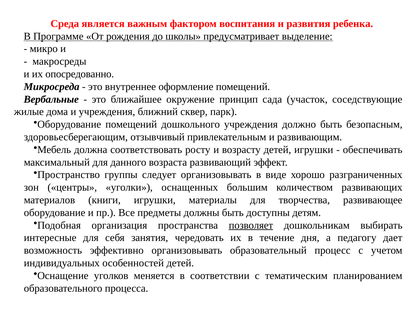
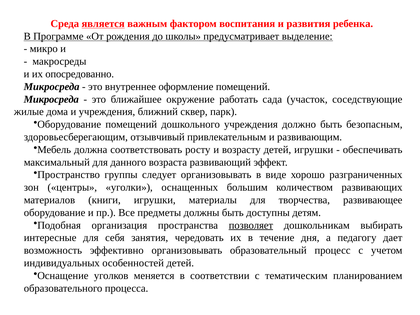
является underline: none -> present (103, 24)
Вербальные: Вербальные -> Микросреда (51, 99)
принцип: принцип -> работать (239, 99)
